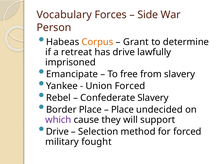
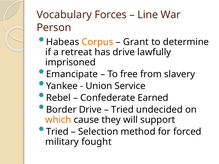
Side: Side -> Line (148, 15)
Union Forced: Forced -> Service (130, 86)
Confederate Slavery: Slavery -> Earned (153, 98)
Border Place: Place -> Drive (90, 110)
Place: Place -> Tried (122, 110)
which colour: purple -> orange (58, 120)
Drive: Drive -> Tried (57, 132)
